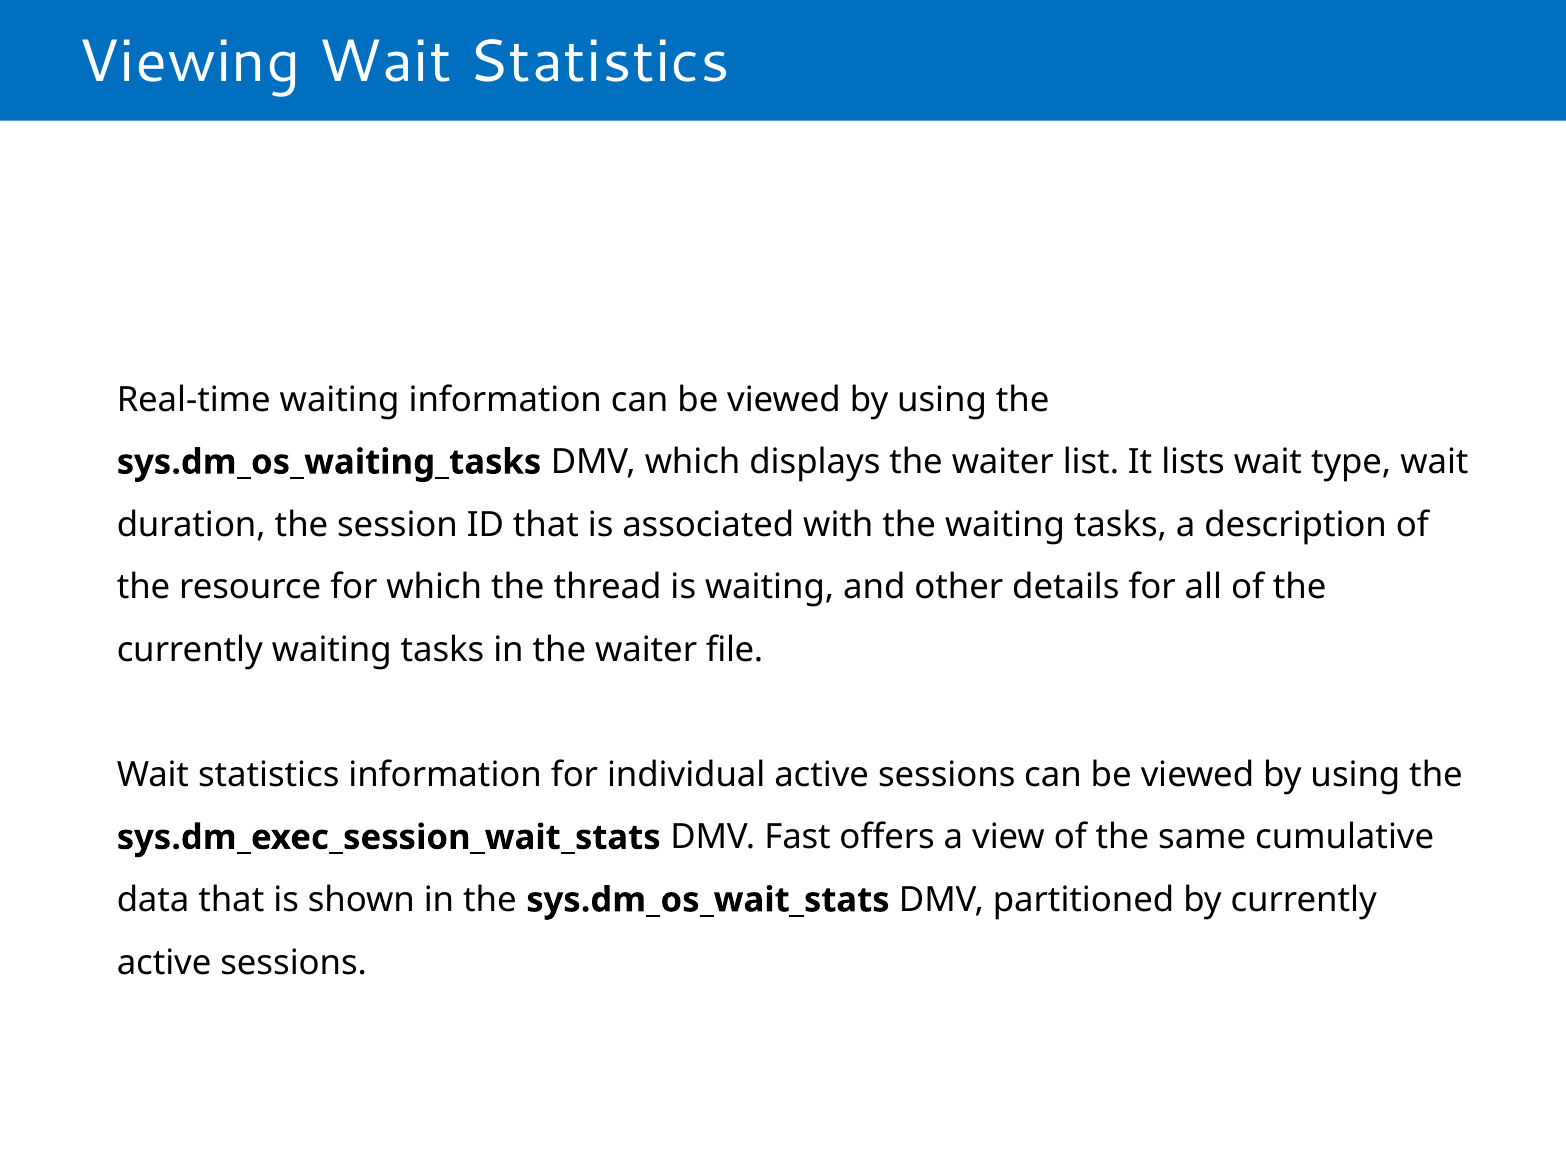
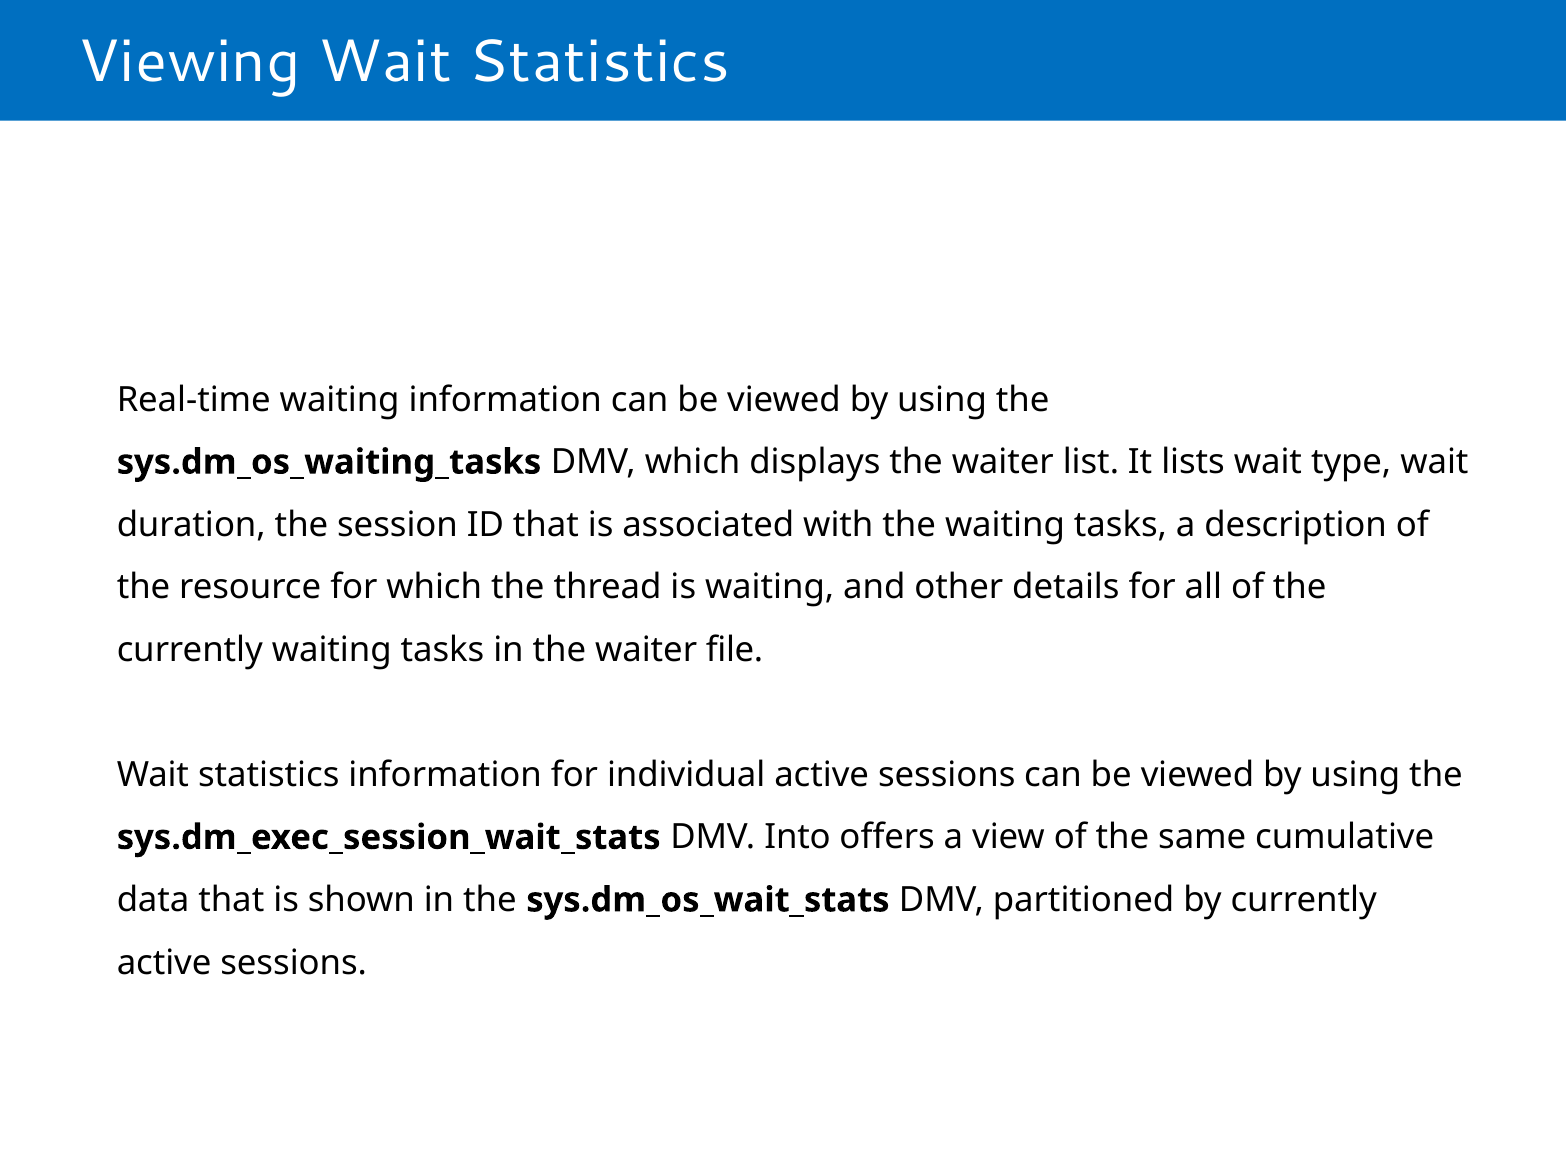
Fast: Fast -> Into (798, 838)
